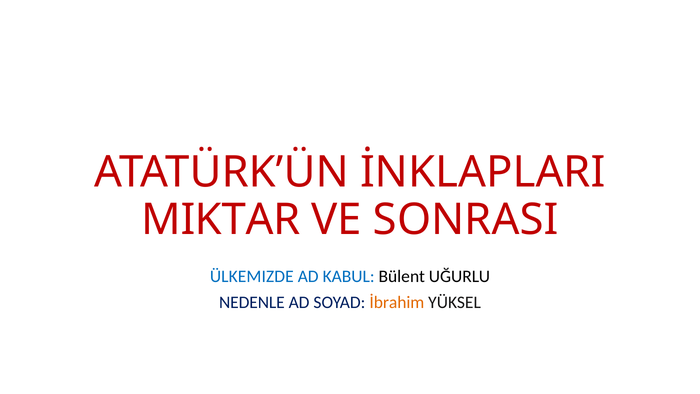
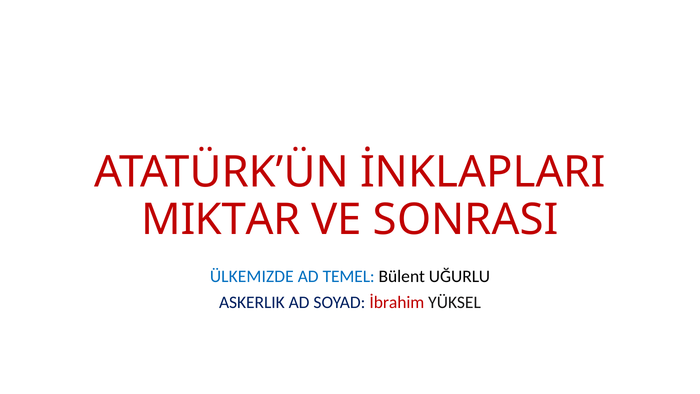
KABUL: KABUL -> TEMEL (349, 276)
NEDENLE: NEDENLE -> ASKERLIK (252, 302)
İbrahim colour: orange -> red (397, 302)
